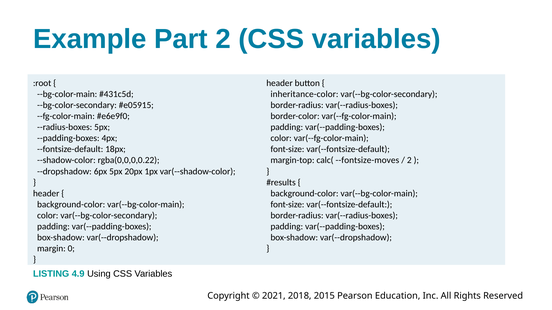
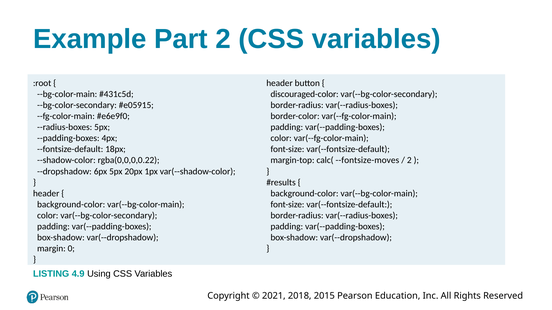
inheritance-color: inheritance-color -> discouraged-color (305, 94)
